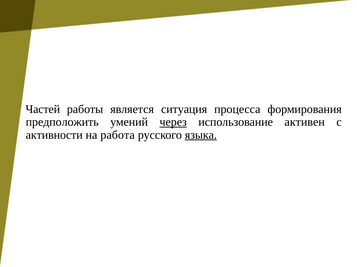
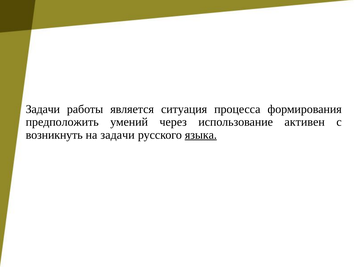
Частей: Частей -> Задачи (43, 110)
через underline: present -> none (173, 122)
активности: активности -> возникнуть (54, 135)
на работа: работа -> задачи (118, 135)
